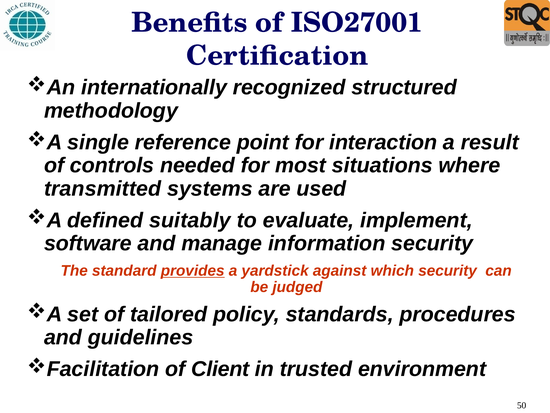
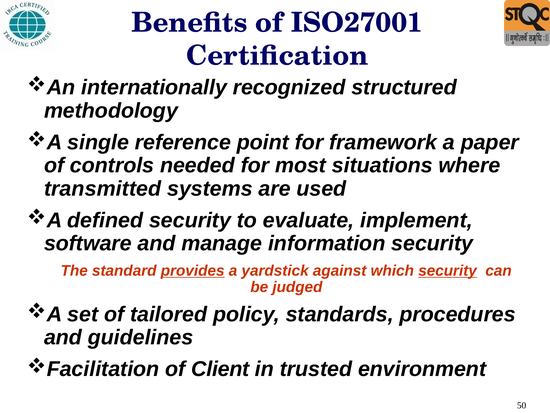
interaction: interaction -> framework (383, 142)
result: result -> paper (490, 142)
defined suitably: suitably -> security (190, 220)
security underline: none -> present (448, 270)
